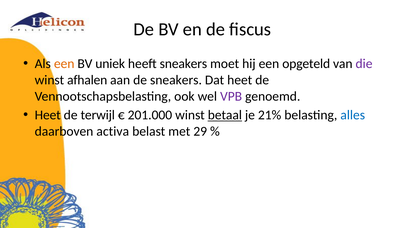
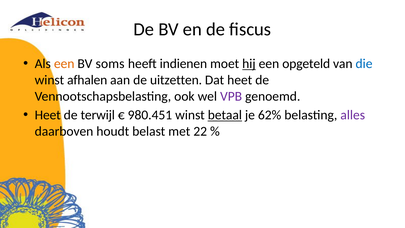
uniek: uniek -> soms (110, 64)
heeft sneakers: sneakers -> indienen (183, 64)
hij underline: none -> present (249, 64)
die colour: purple -> blue (364, 64)
de sneakers: sneakers -> uitzetten (176, 80)
201.000: 201.000 -> 980.451 (150, 115)
21%: 21% -> 62% (270, 115)
alles colour: blue -> purple (353, 115)
activa: activa -> houdt (113, 131)
29: 29 -> 22 (200, 131)
